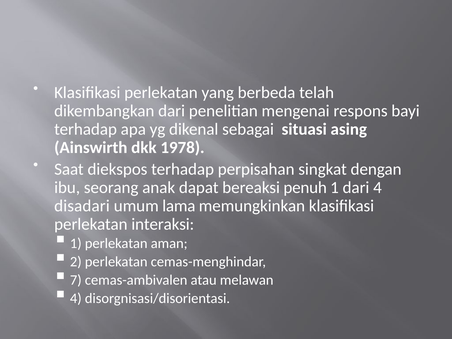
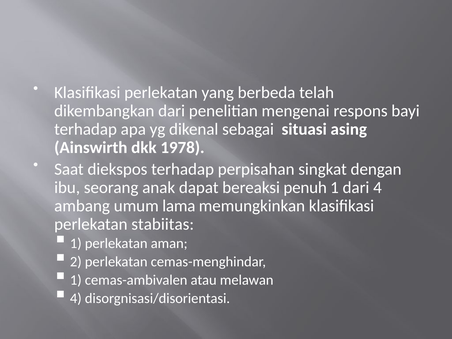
disadari: disadari -> ambang (82, 206)
interaksi: interaksi -> stabiitas (163, 224)
7: 7 -> 1 (76, 280)
